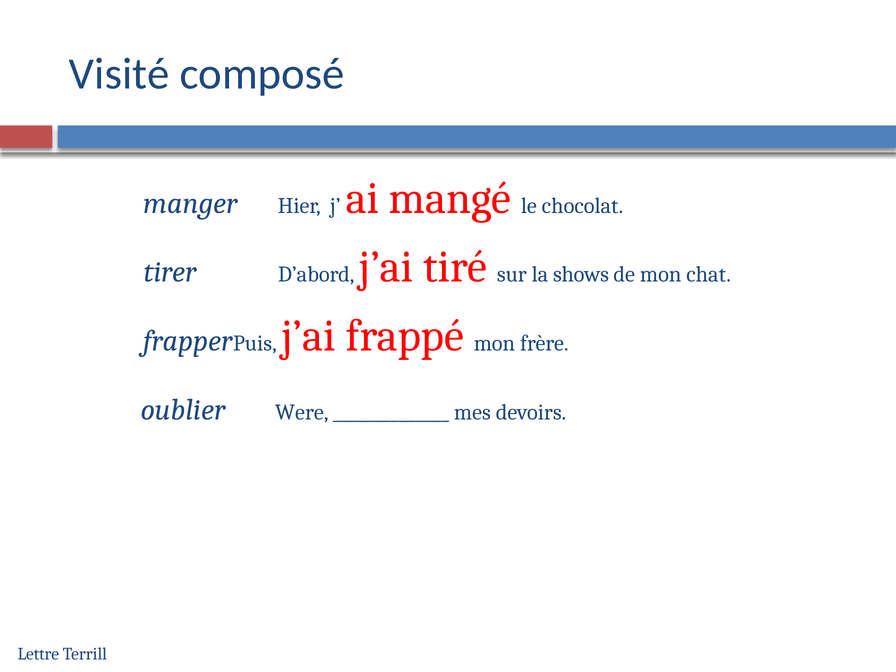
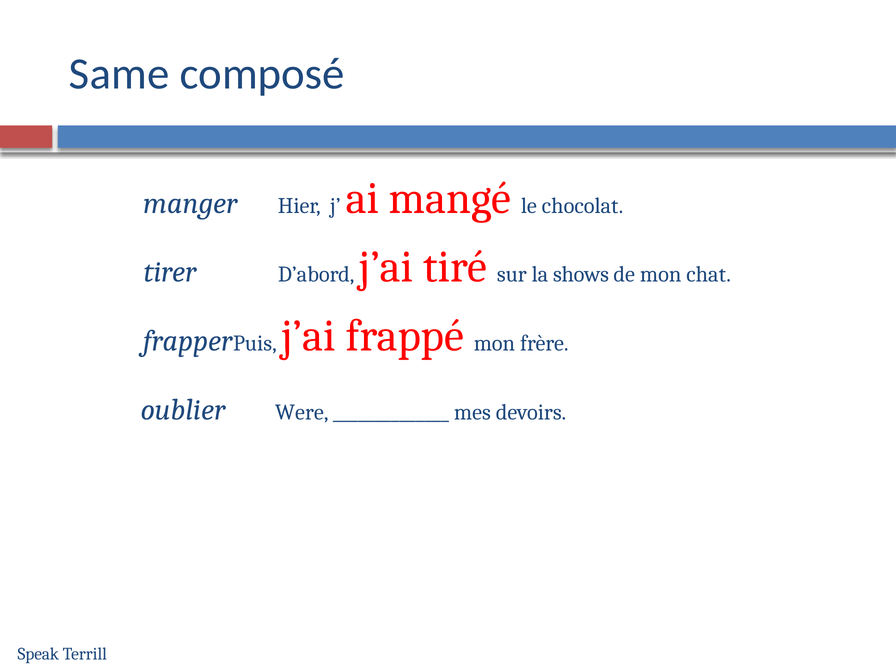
Visité: Visité -> Same (119, 74)
Lettre: Lettre -> Speak (38, 654)
